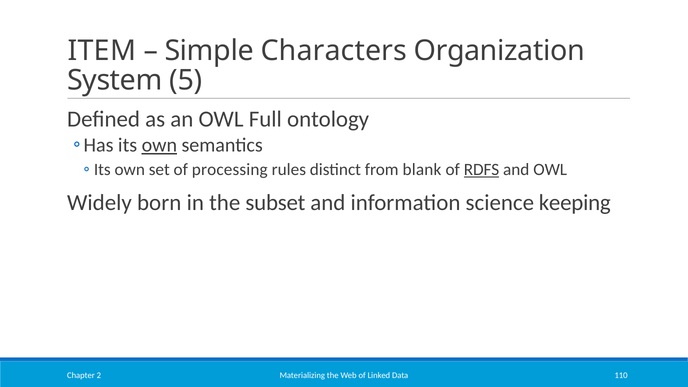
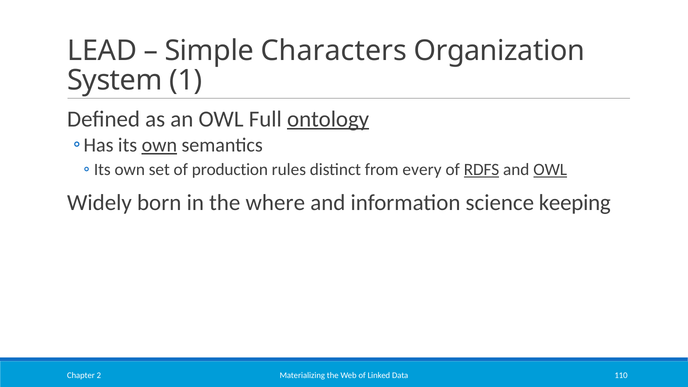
ITEM: ITEM -> LEAD (102, 51)
5: 5 -> 1 (186, 80)
ontology underline: none -> present (328, 119)
processing: processing -> production (230, 170)
blank: blank -> every (422, 170)
OWL underline: none -> present (550, 170)
subset: subset -> where (275, 203)
